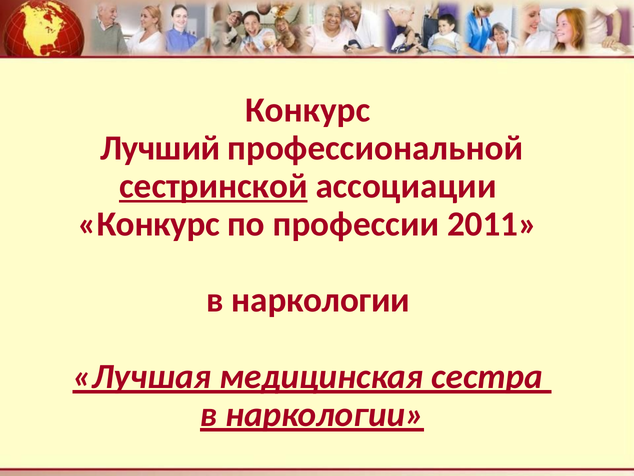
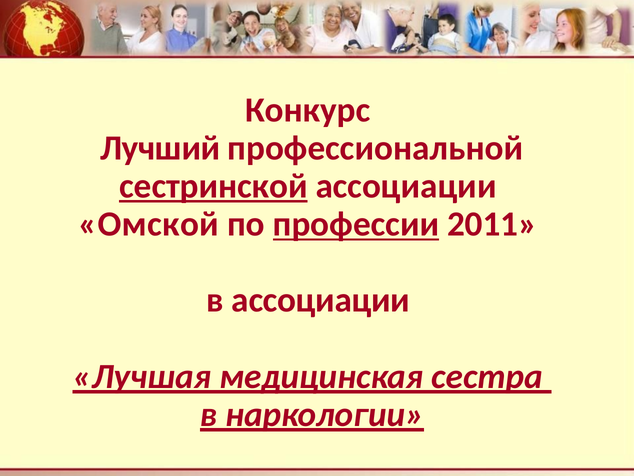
Конкурс: Конкурс -> Омской (149, 224)
профессии underline: none -> present (356, 224)
наркологии: наркологии -> ассоциации (321, 300)
